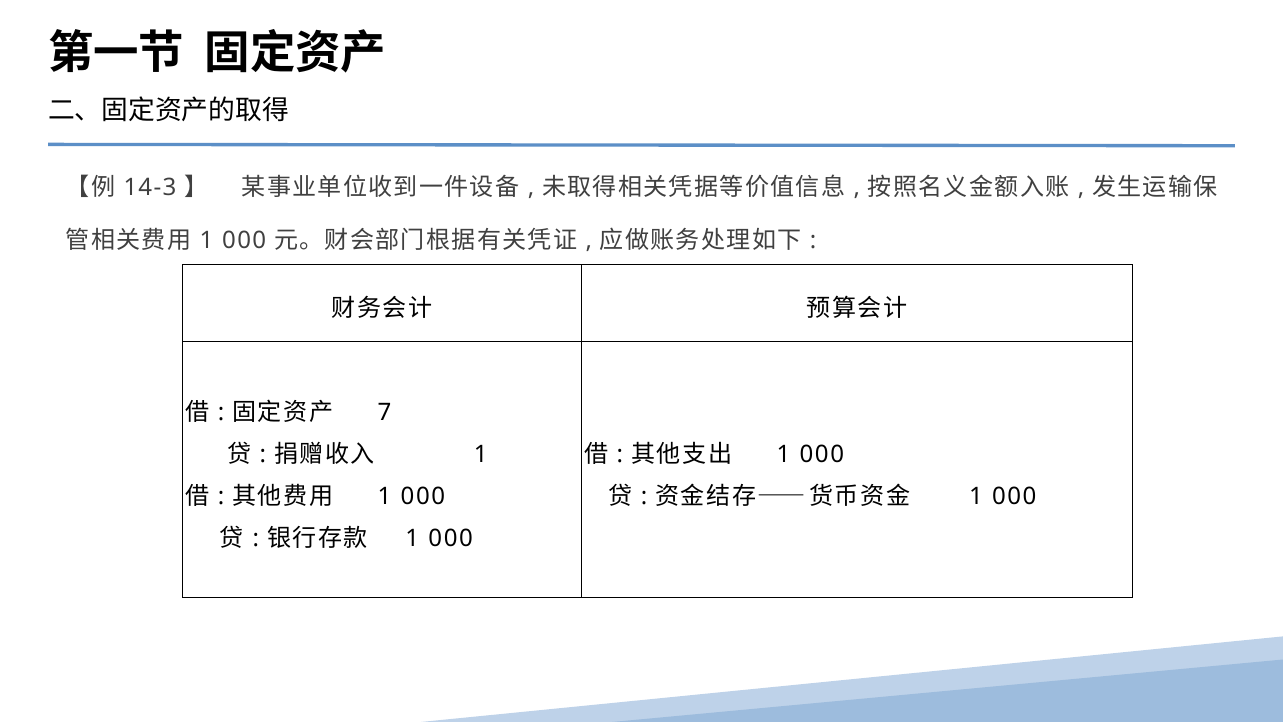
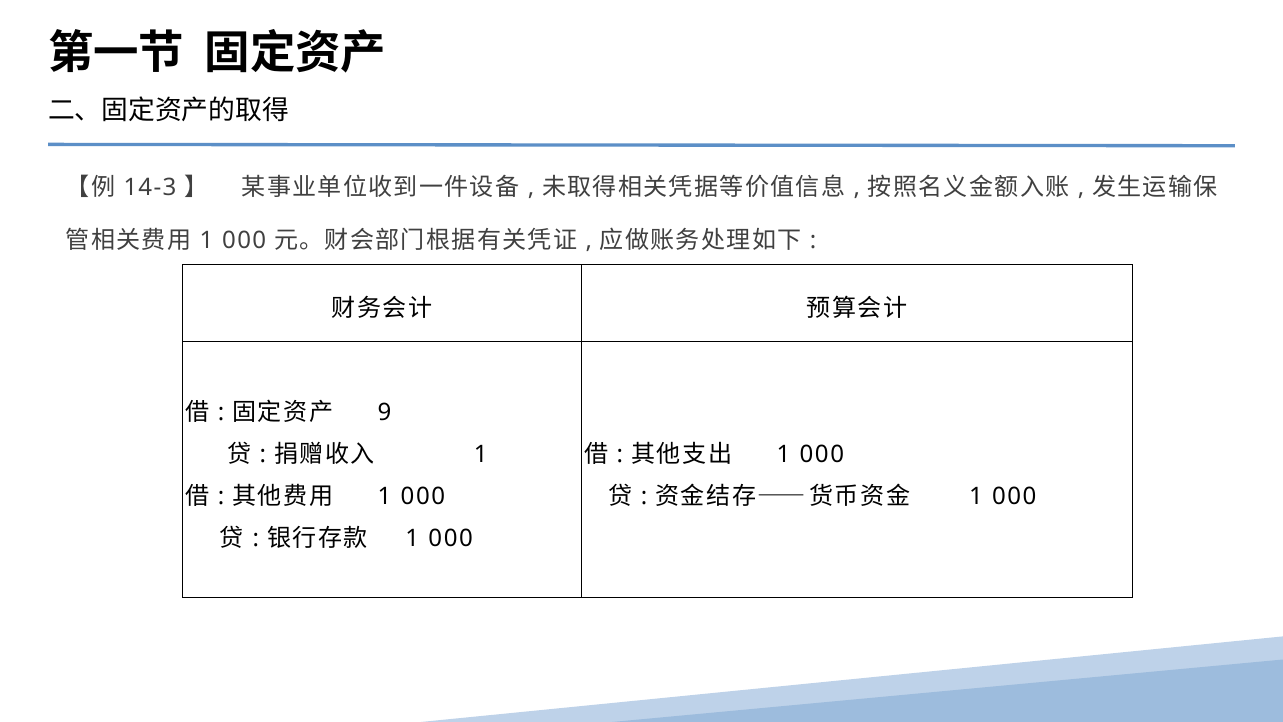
7: 7 -> 9 (385, 412)
